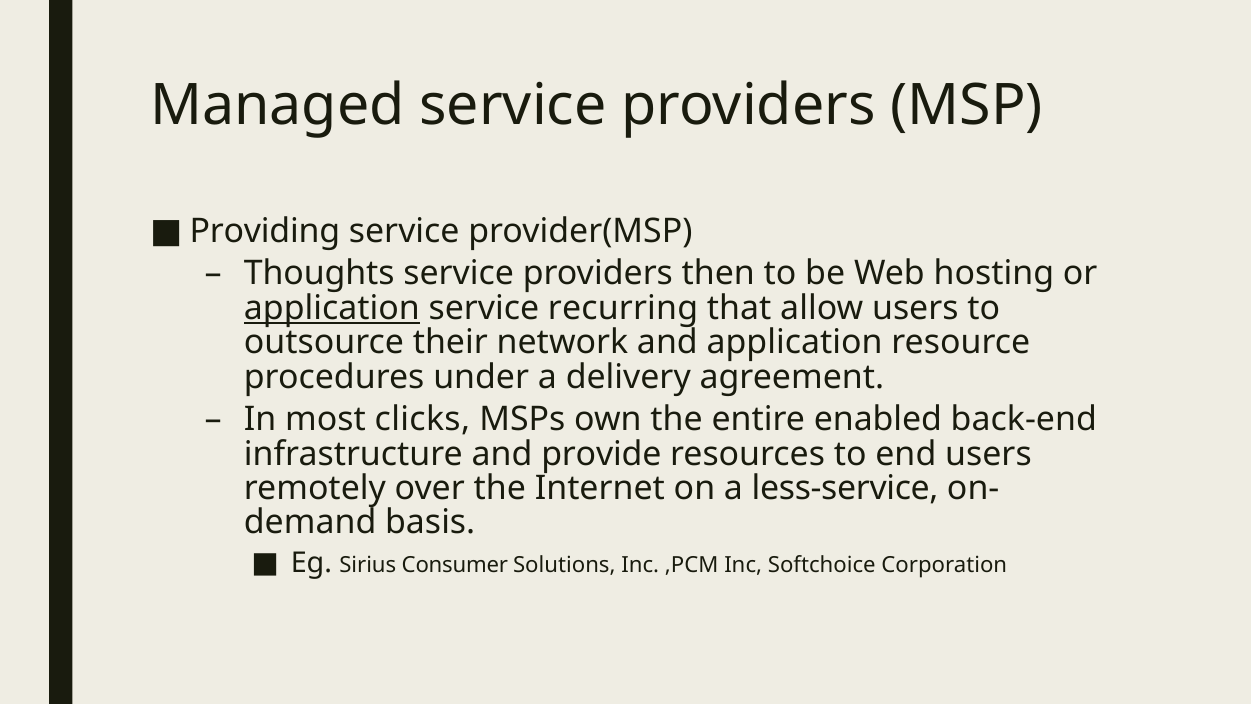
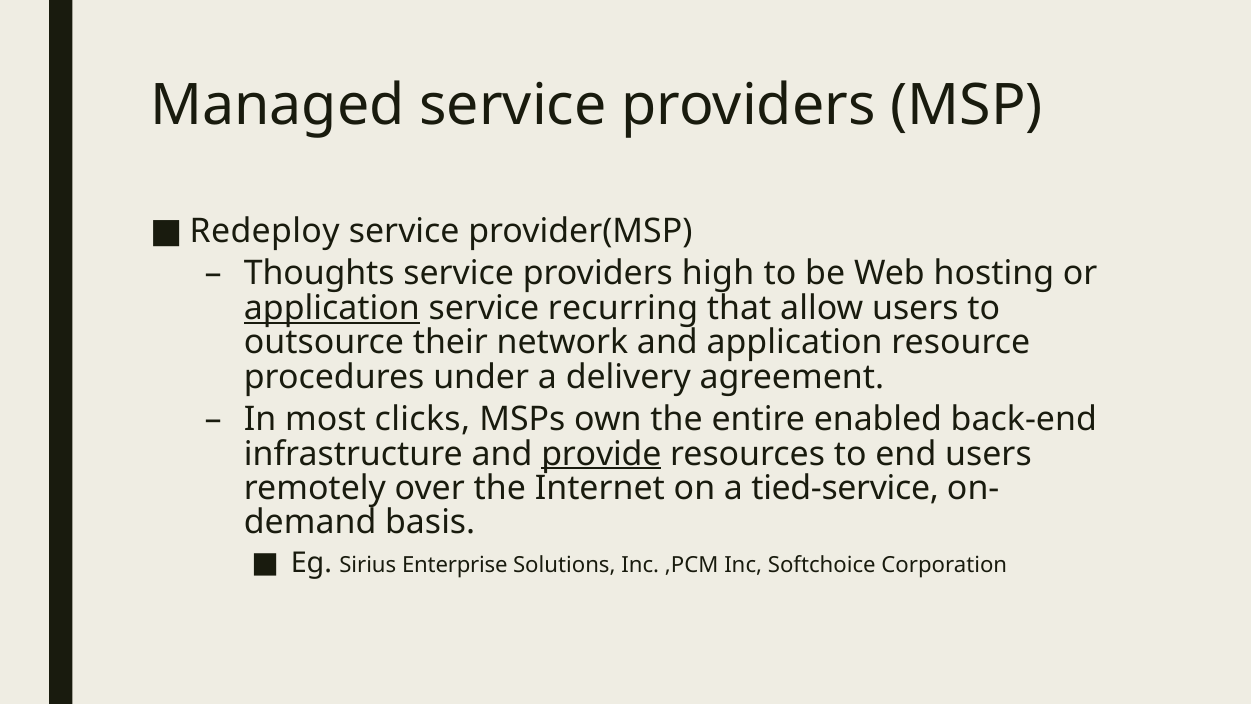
Providing: Providing -> Redeploy (265, 231)
then: then -> high (718, 274)
provide underline: none -> present (601, 454)
less-service: less-service -> tied-service (845, 488)
Consumer: Consumer -> Enterprise (455, 565)
